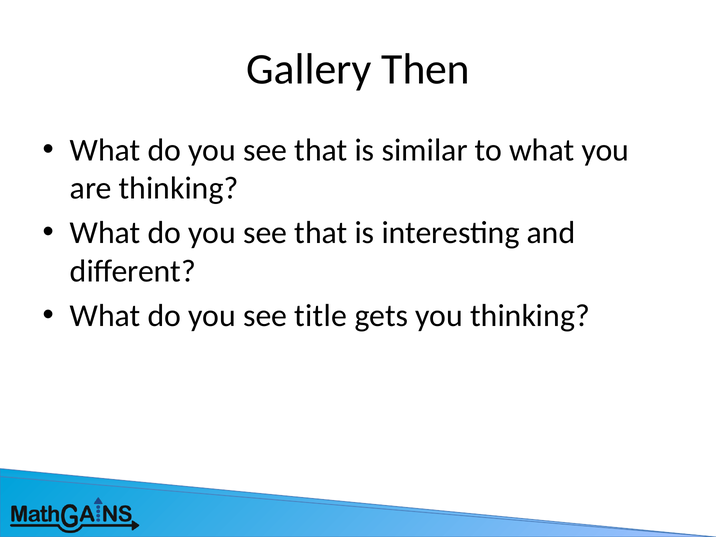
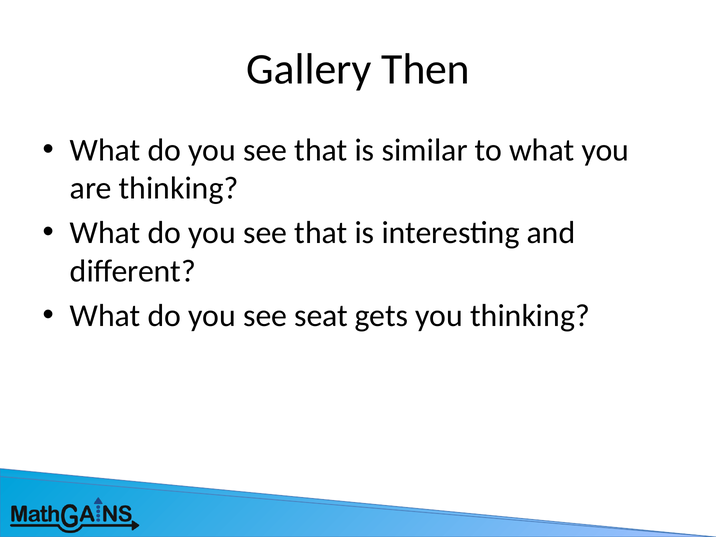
title: title -> seat (321, 316)
